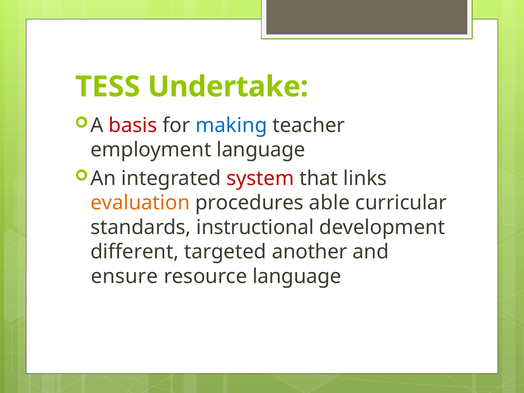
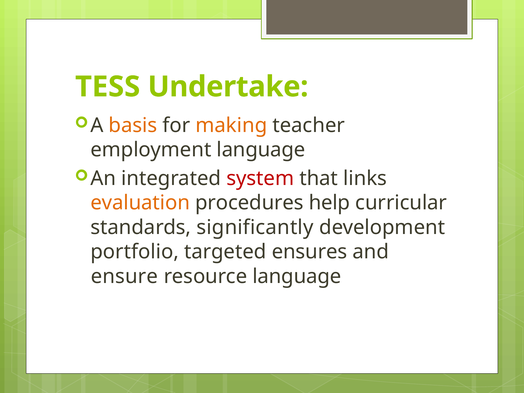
basis colour: red -> orange (133, 125)
making colour: blue -> orange (231, 125)
able: able -> help (329, 203)
instructional: instructional -> significantly (255, 227)
different: different -> portfolio (135, 252)
another: another -> ensures (309, 252)
